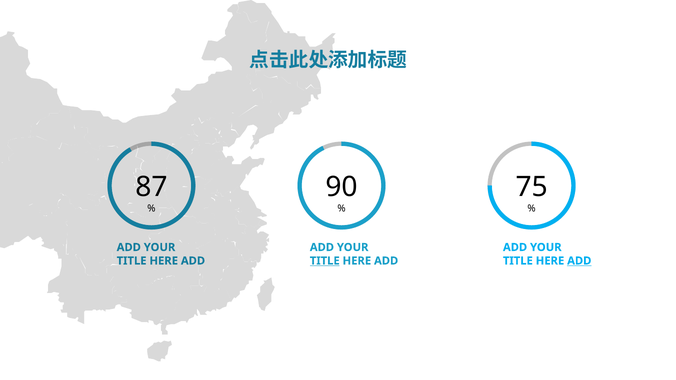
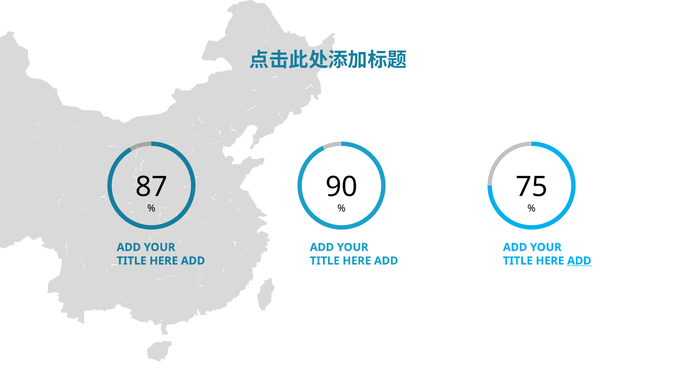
TITLE underline: present -> none (325, 261)
